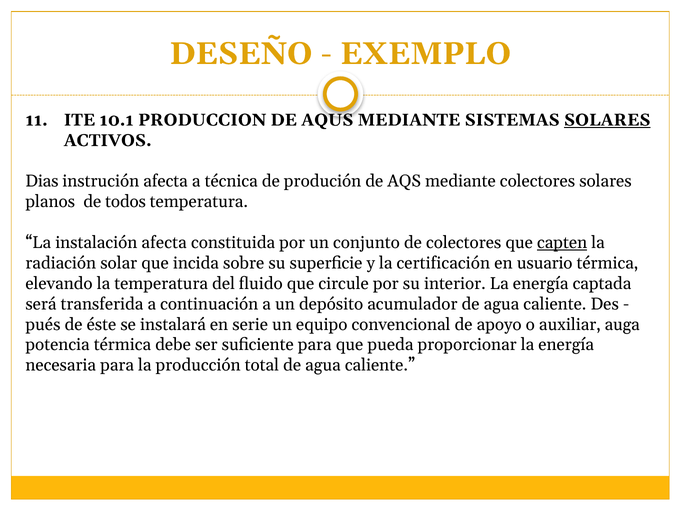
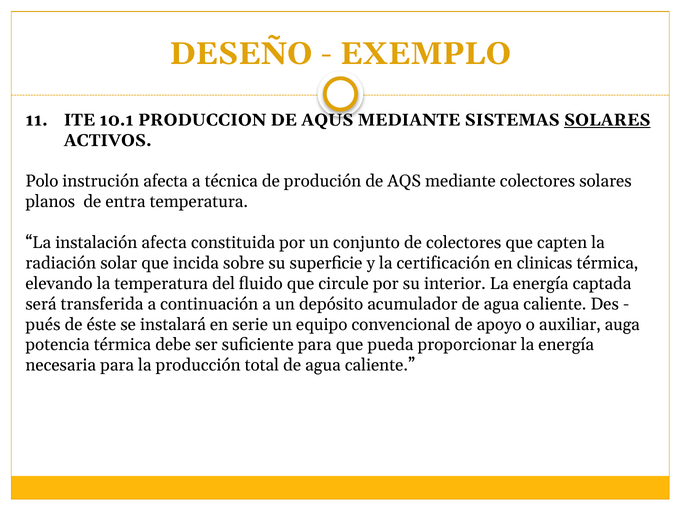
Dias: Dias -> Polo (42, 181)
todos: todos -> entra (125, 202)
capten underline: present -> none (562, 243)
usuario: usuario -> clinicas (545, 263)
